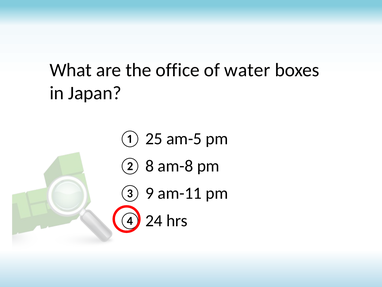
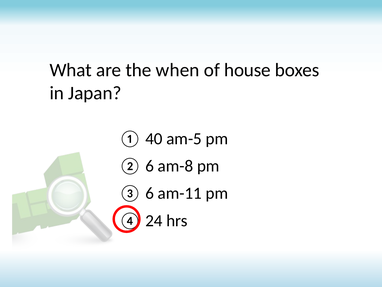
office: office -> when (178, 70)
water: water -> house (247, 70)
25: 25 -> 40 (154, 138)
② 8: 8 -> 6 (150, 166)
③ 9: 9 -> 6 (150, 193)
